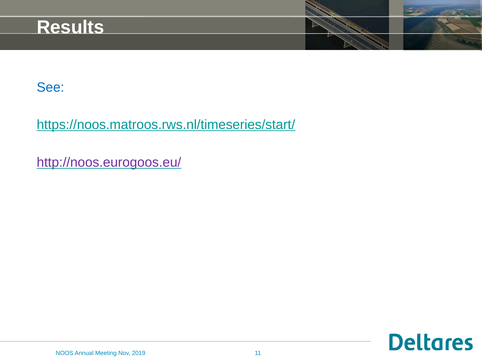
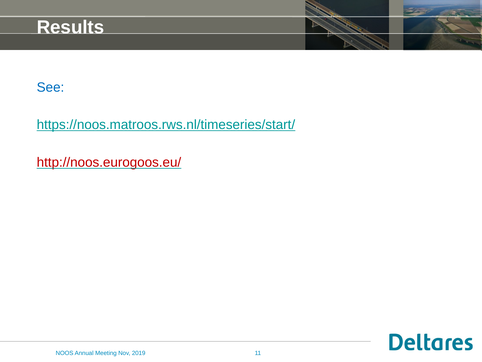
http://noos.eurogoos.eu/ colour: purple -> red (109, 162)
